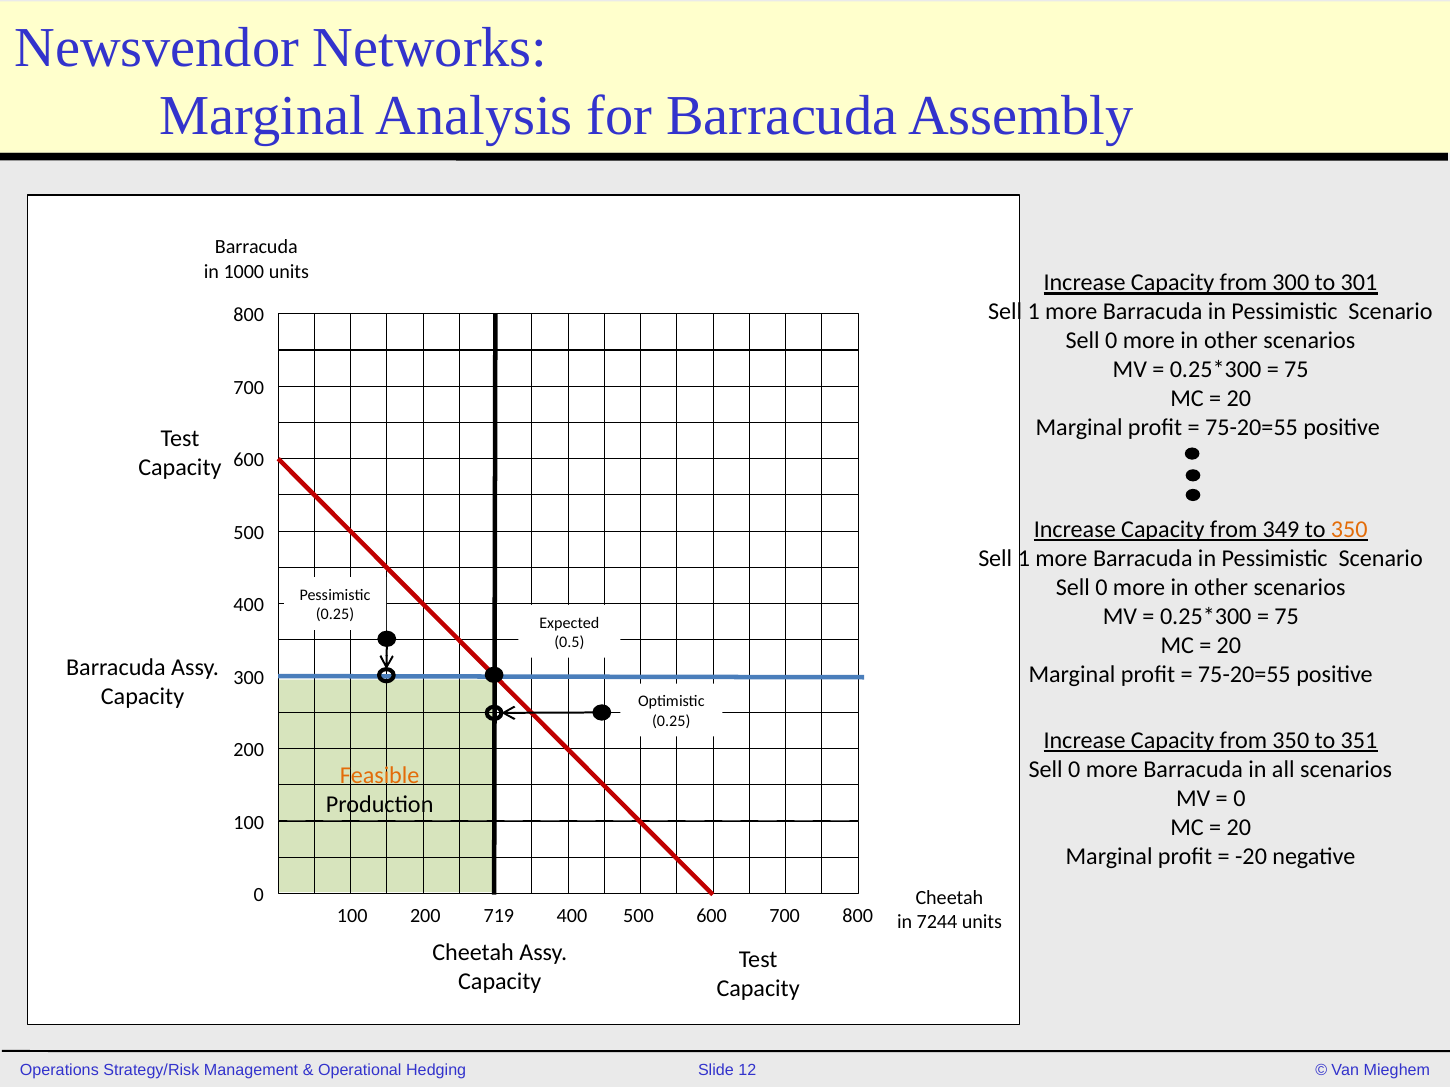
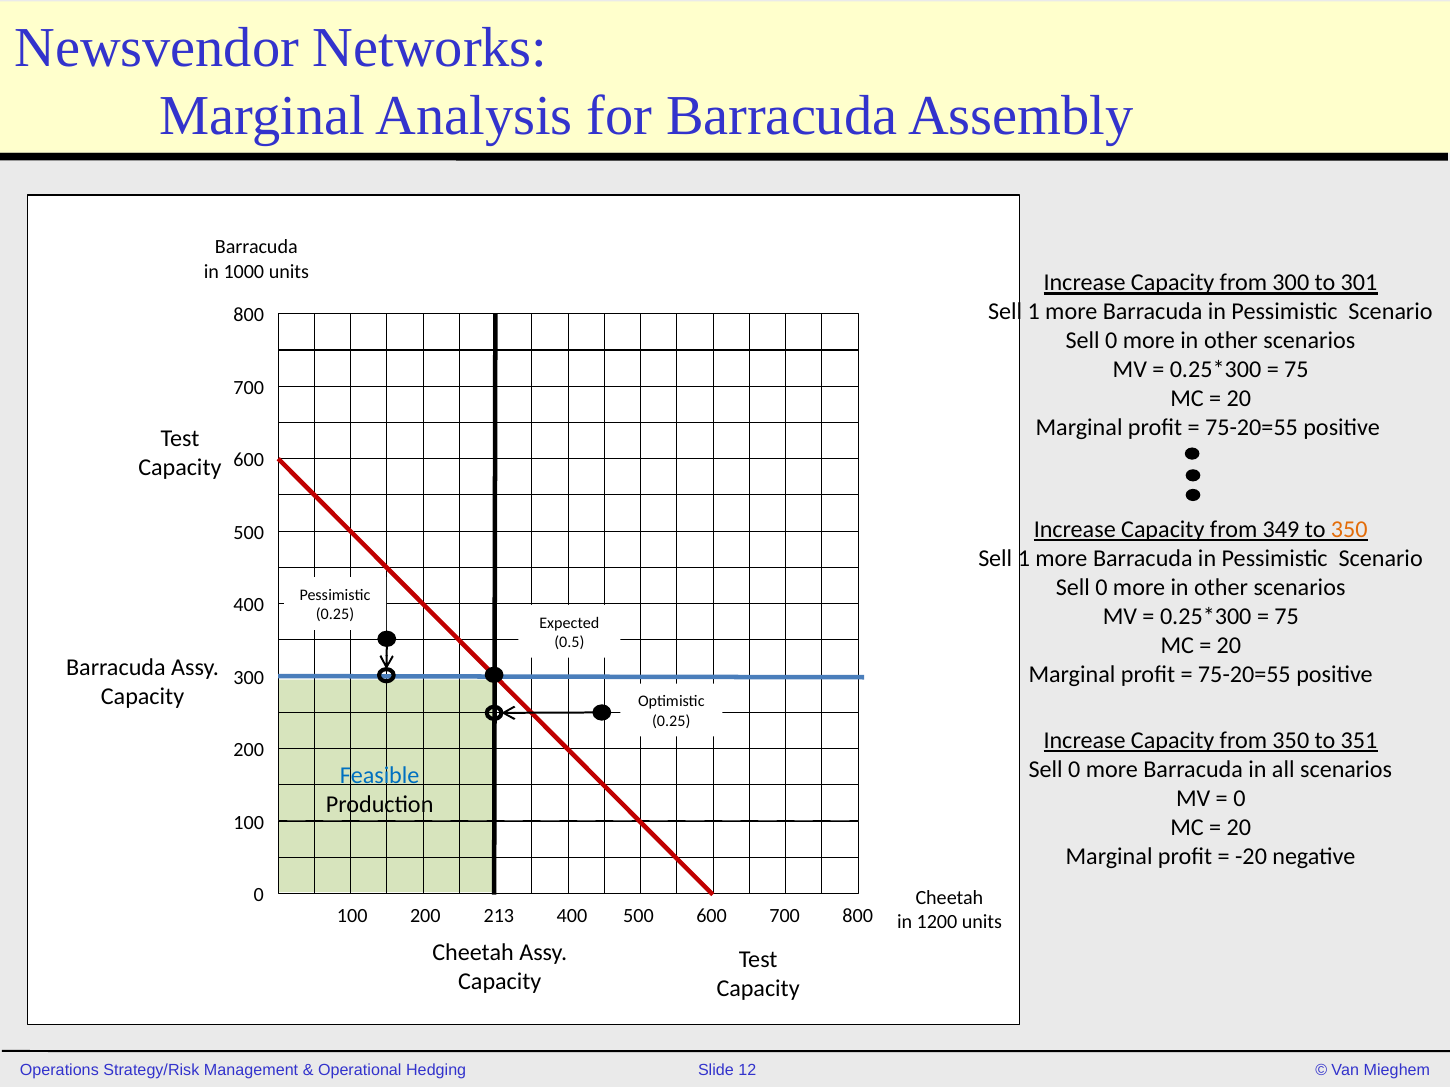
Feasible colour: orange -> blue (380, 776)
719: 719 -> 213 (499, 916)
7244: 7244 -> 1200 (937, 922)
